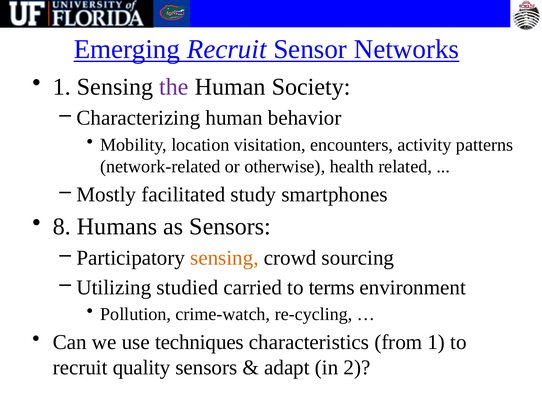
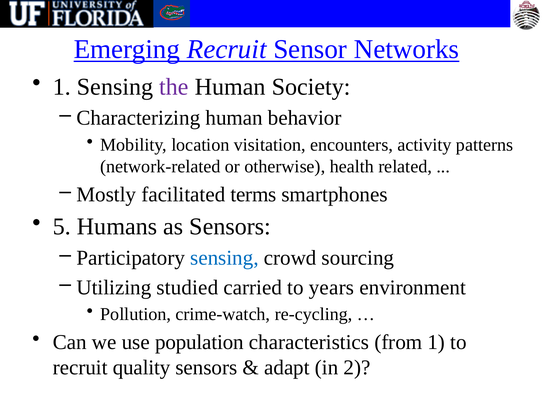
study: study -> terms (253, 194)
8: 8 -> 5 (62, 226)
sensing colour: orange -> blue (224, 257)
terms: terms -> years (331, 287)
techniques: techniques -> population (199, 342)
